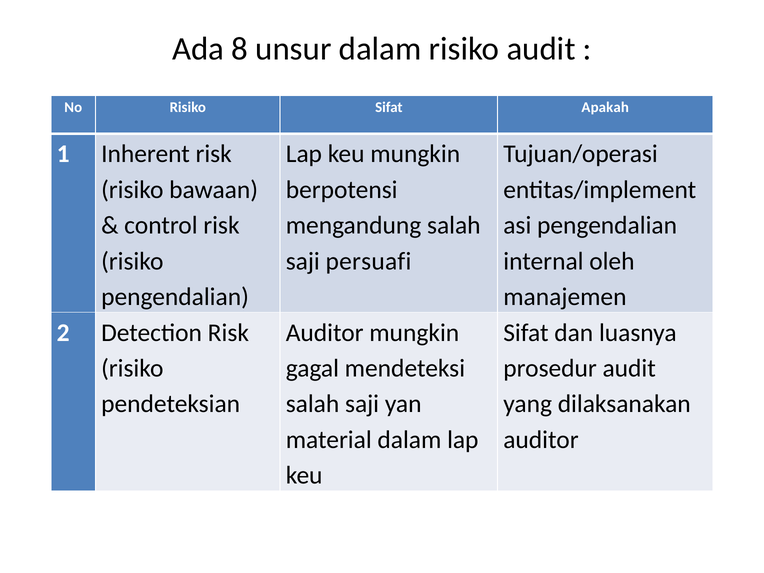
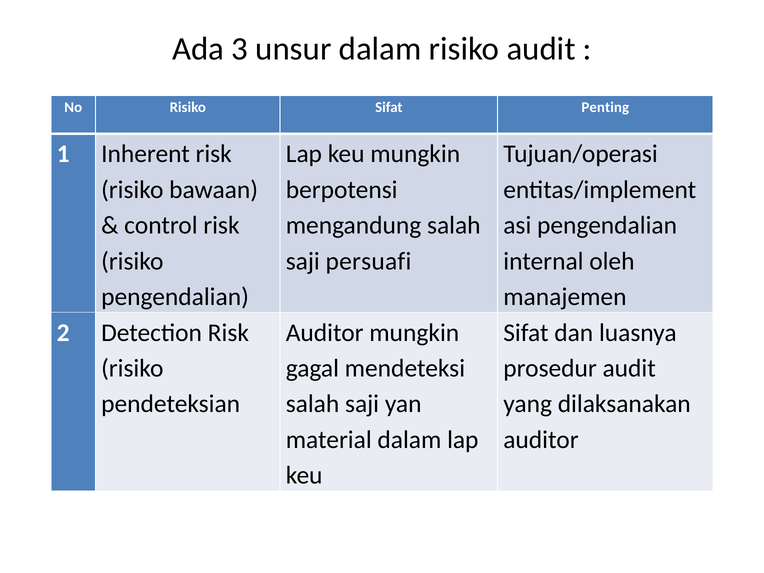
8: 8 -> 3 (240, 49)
Apakah: Apakah -> Penting (605, 107)
